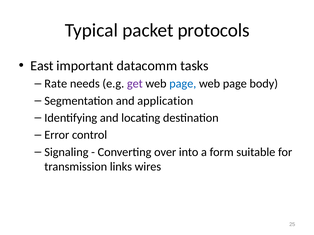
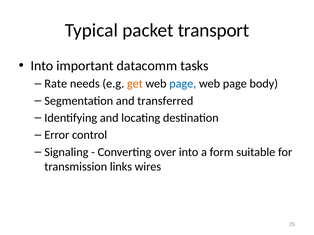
protocols: protocols -> transport (214, 30)
East: East -> Into (42, 66)
get colour: purple -> orange (135, 84)
application: application -> transferred (165, 101)
